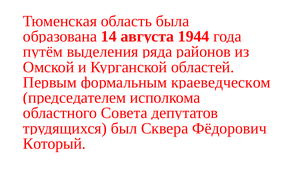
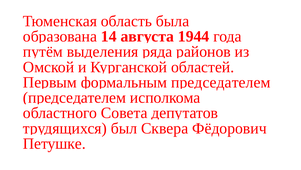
краеведческом: краеведческом -> председателем (221, 82)
Который: Который -> Петушке (54, 143)
